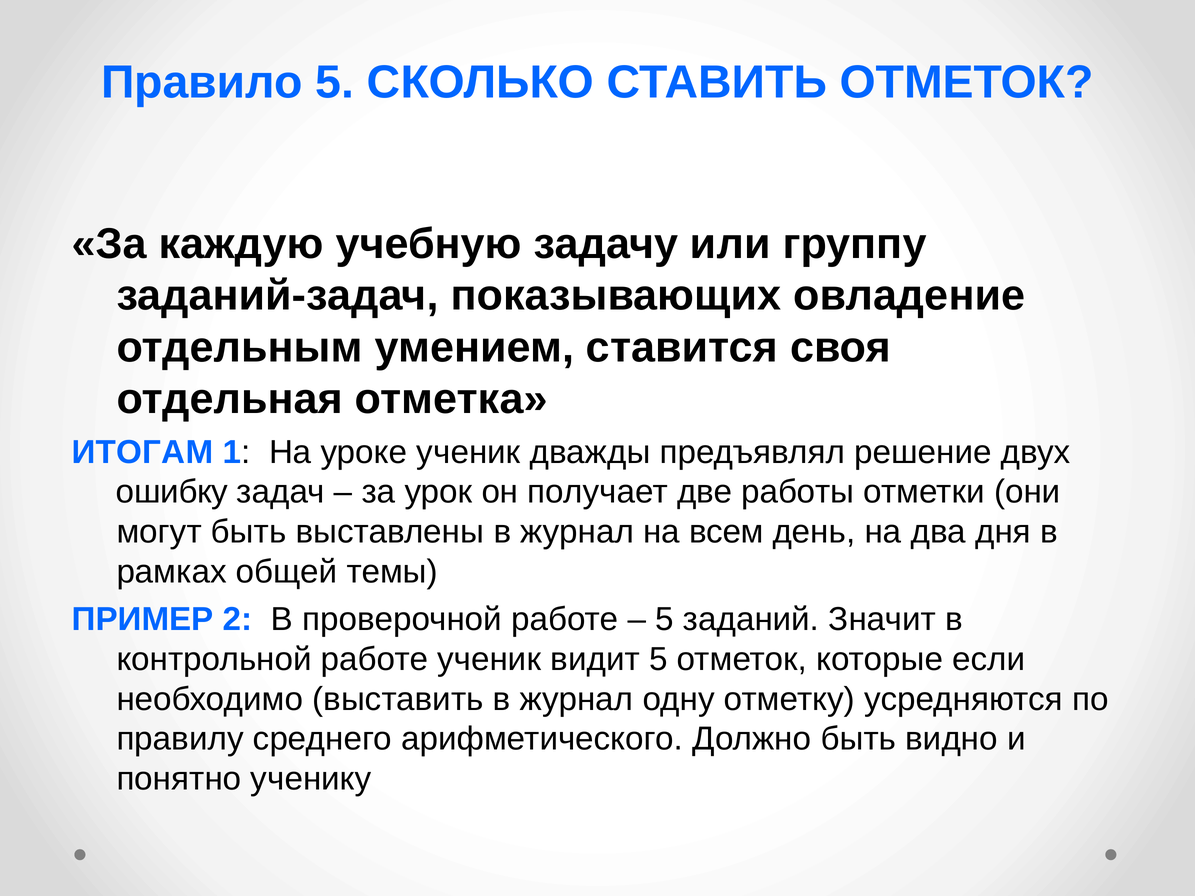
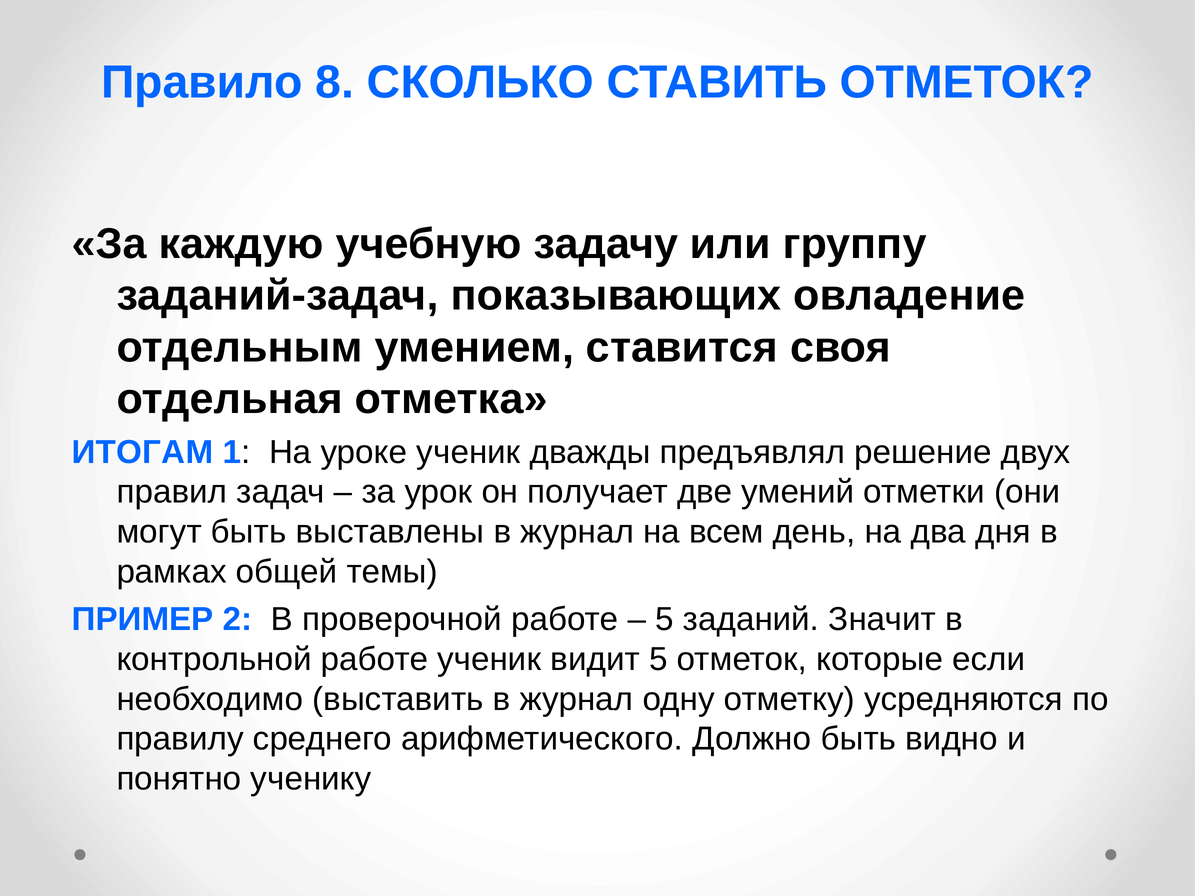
Правило 5: 5 -> 8 (335, 82)
ошибку: ошибку -> правил (172, 492)
работы: работы -> умений (798, 492)
